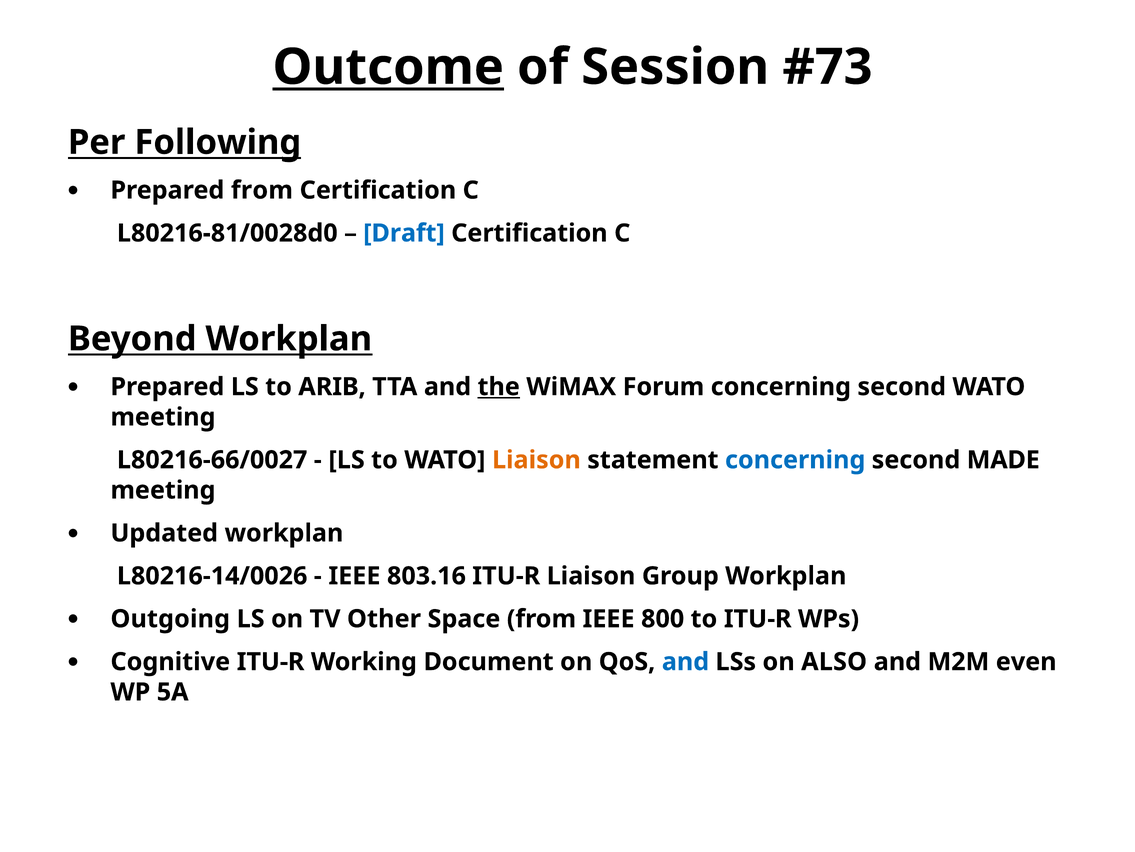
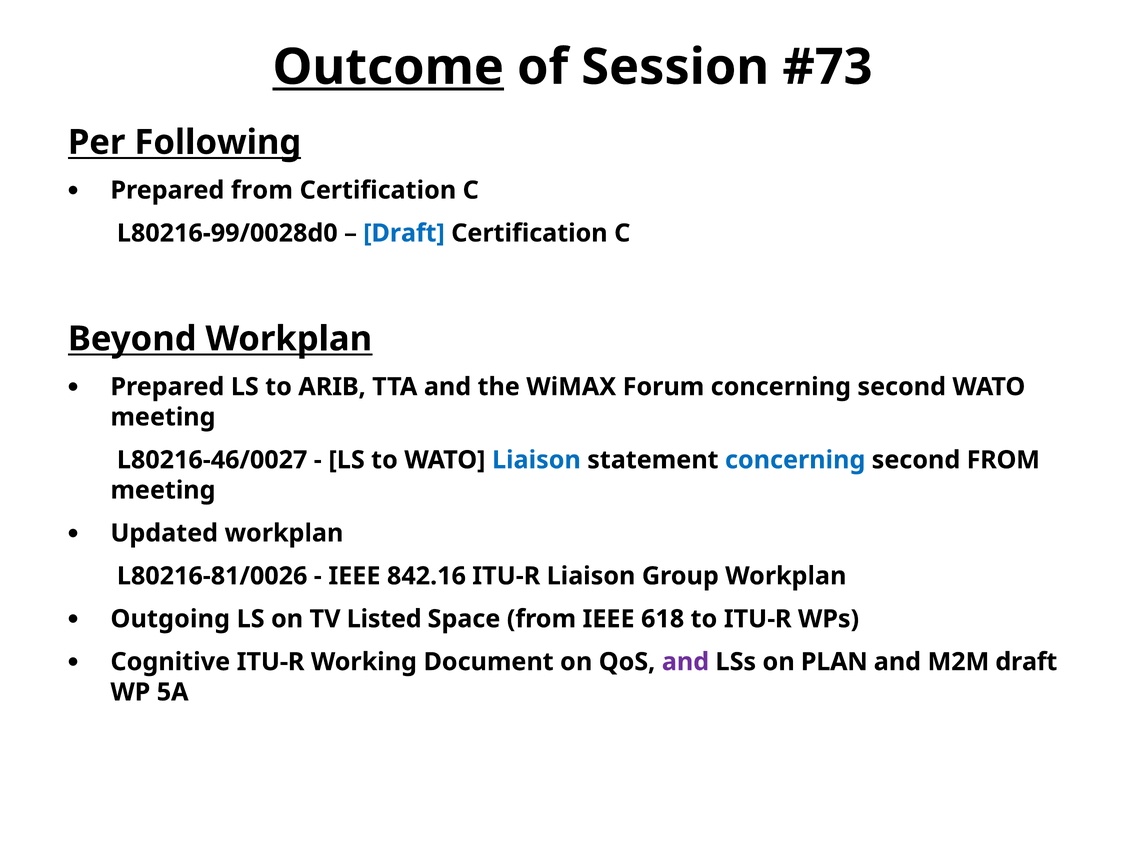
L80216-81/0028d0: L80216-81/0028d0 -> L80216-99/0028d0 (227, 233)
the underline: present -> none (499, 386)
L80216-66/0027: L80216-66/0027 -> L80216-46/0027 (212, 460)
Liaison colour: orange -> blue (536, 460)
second MADE: MADE -> FROM (1003, 460)
L80216-14/0026: L80216-14/0026 -> L80216-81/0026 (212, 576)
803.16: 803.16 -> 842.16 (426, 576)
Other: Other -> Listed (384, 618)
800: 800 -> 618 (663, 618)
and colour: blue -> purple (685, 661)
ALSO: ALSO -> PLAN (834, 661)
M2M even: even -> draft (1026, 661)
